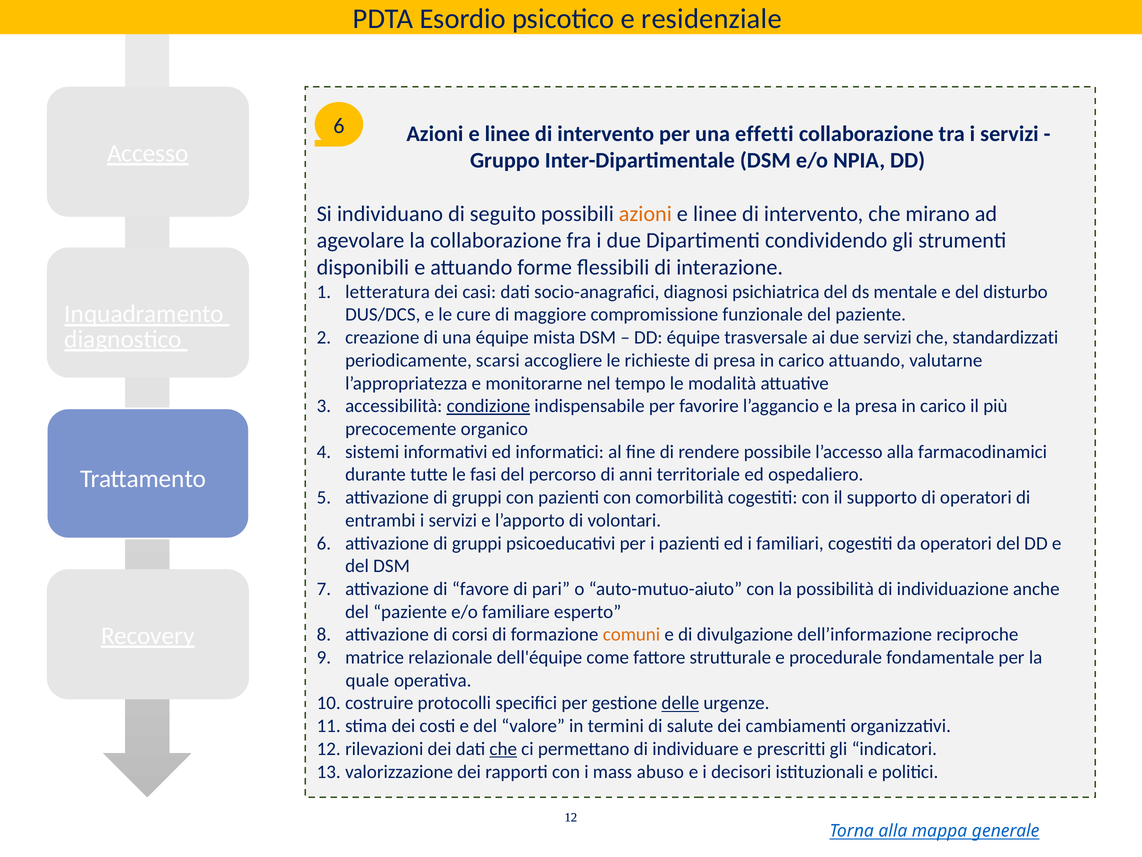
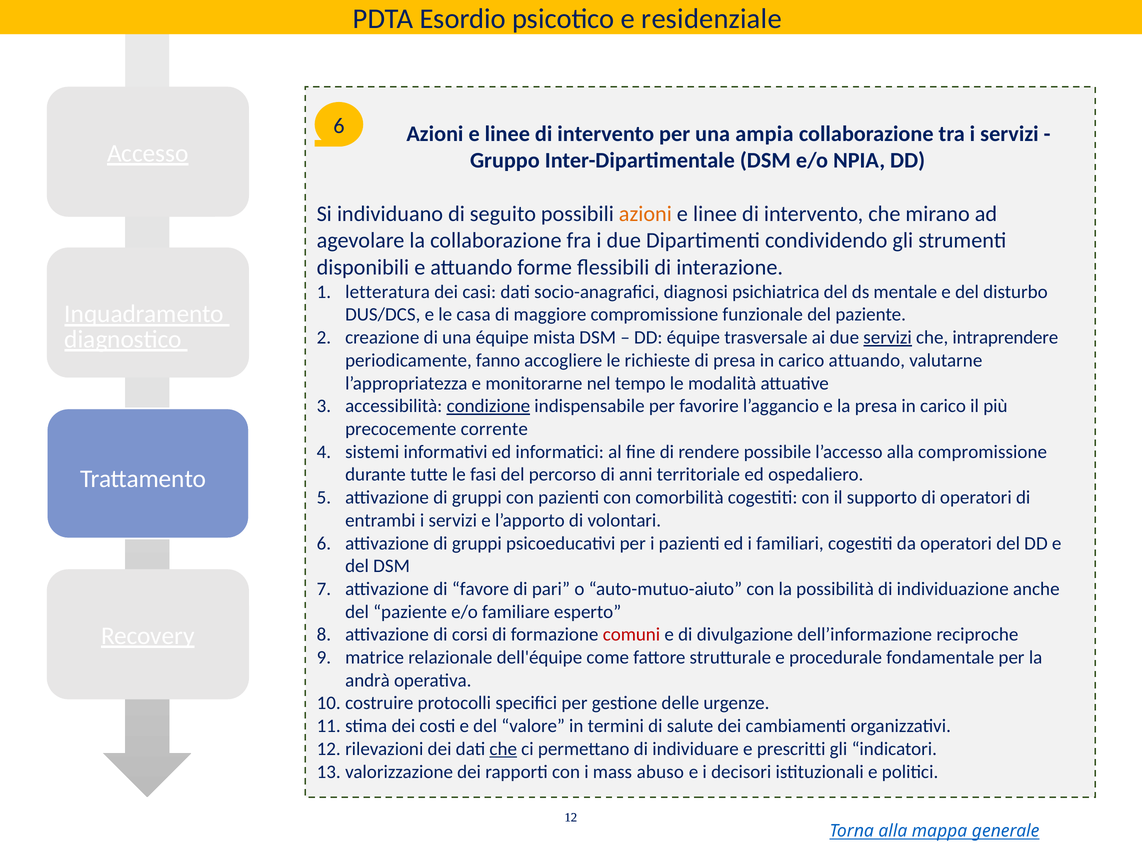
effetti: effetti -> ampia (764, 134)
cure: cure -> casa (474, 315)
servizi underline: none -> present (888, 337)
standardizzati: standardizzati -> intraprendere (1005, 337)
scarsi: scarsi -> fanno (498, 360)
organico: organico -> corrente (494, 429)
alla farmacodinamici: farmacodinamici -> compromissione (983, 452)
comuni colour: orange -> red (631, 634)
quale: quale -> andrà (367, 680)
delle underline: present -> none (680, 703)
